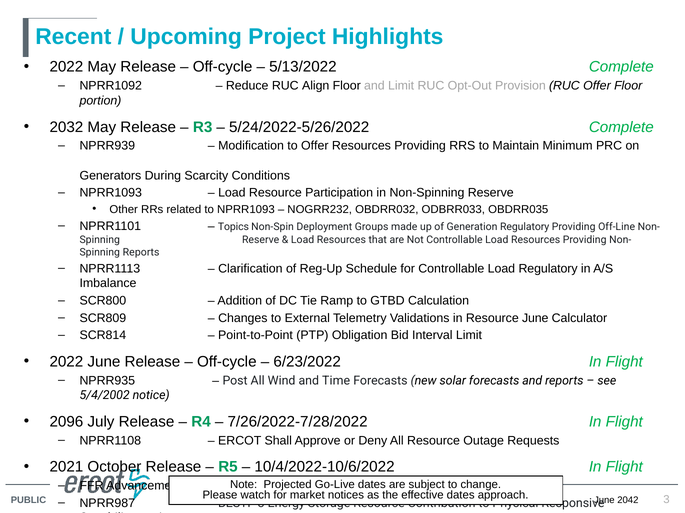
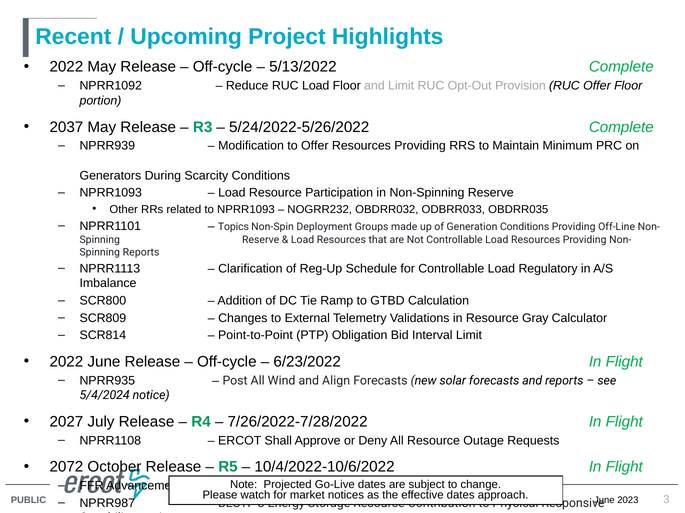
RUC Align: Align -> Load (316, 86)
2032: 2032 -> 2037 (66, 127)
Generation Regulatory: Regulatory -> Conditions (525, 227)
Resource June: June -> Gray (535, 318)
Time: Time -> Align (336, 381)
5/4/2002: 5/4/2002 -> 5/4/2024 (105, 396)
2096: 2096 -> 2027 (66, 422)
2021: 2021 -> 2072 (66, 468)
2042: 2042 -> 2023 (628, 501)
